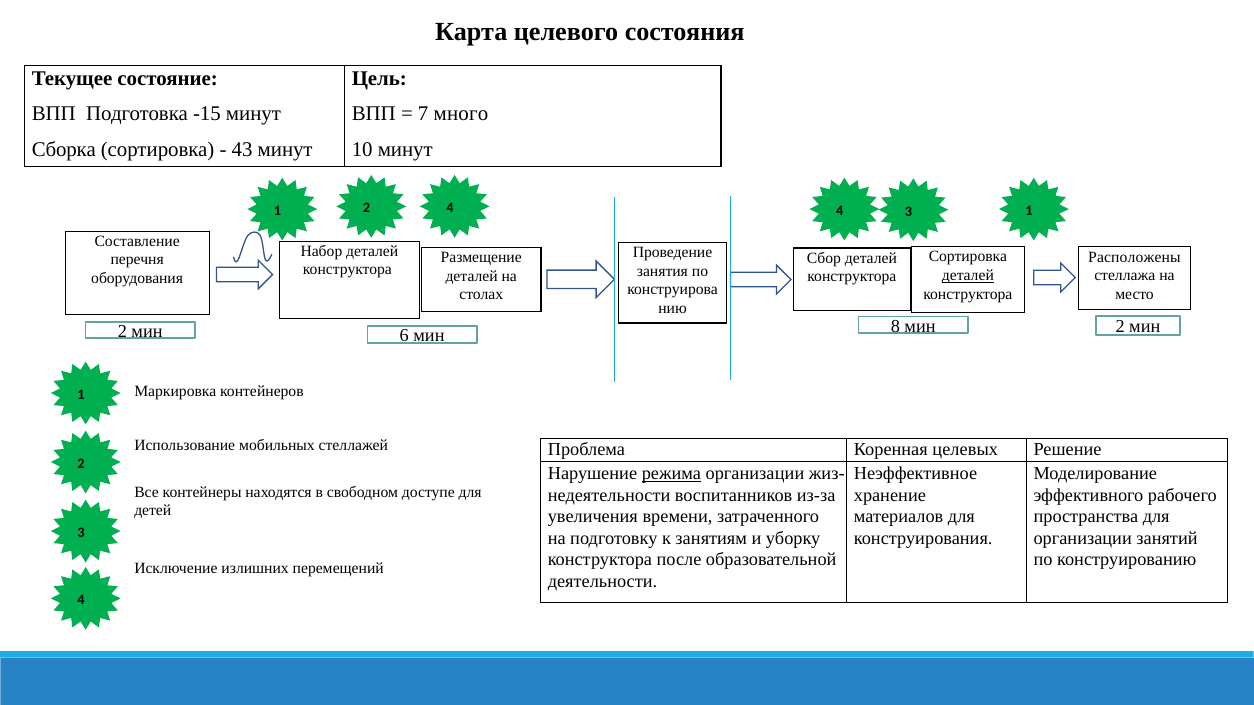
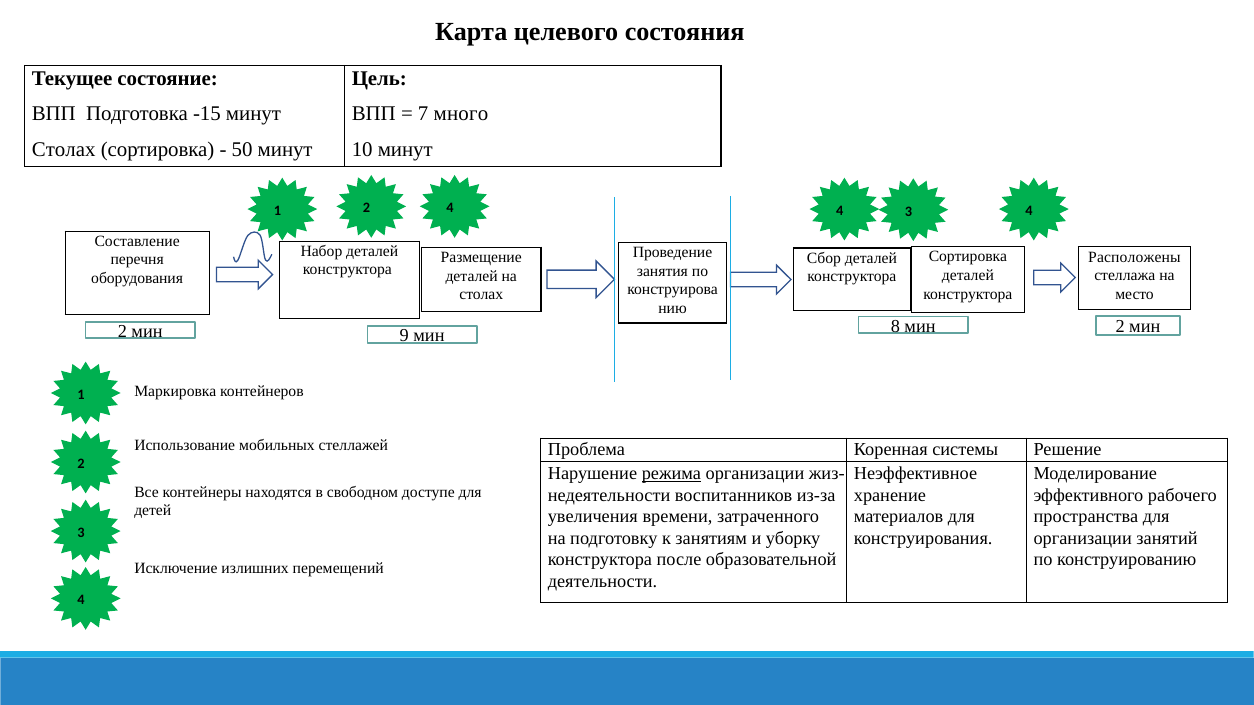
Сборка: Сборка -> Столах (64, 149)
43: 43 -> 50 (242, 149)
1 2 1: 1 -> 4 (1029, 211)
деталей underline: present -> none (968, 275)
6: 6 -> 9 (404, 336)
целевых: целевых -> системы (965, 450)
